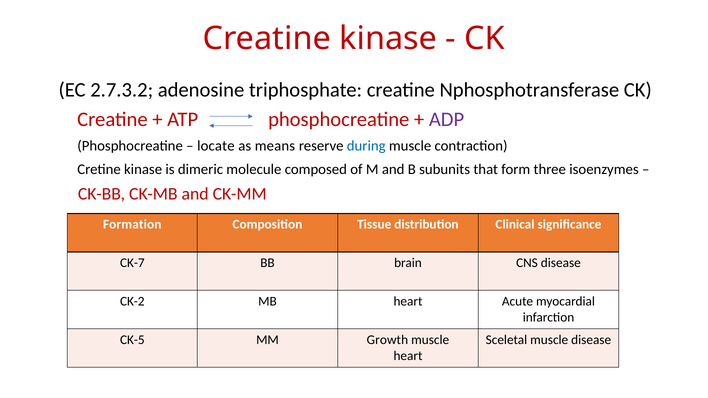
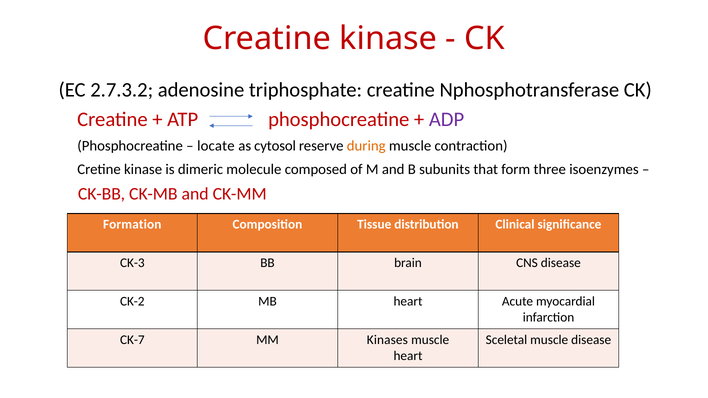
means: means -> cytosol (275, 146)
during colour: blue -> orange (366, 146)
CK-7: CK-7 -> CK-3 (132, 263)
CK-5: CK-5 -> CK-7 (132, 340)
Growth: Growth -> Kinases (387, 340)
